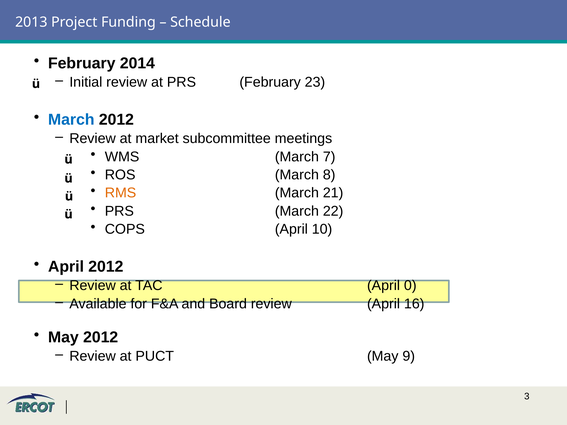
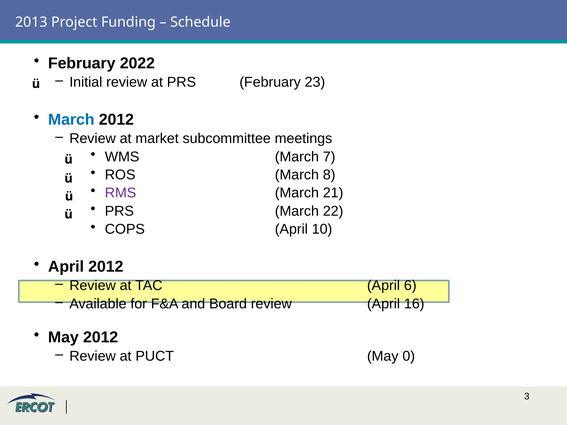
2014: 2014 -> 2022 (137, 63)
RMS colour: orange -> purple (121, 193)
0: 0 -> 6 (410, 286)
9: 9 -> 0 (409, 356)
